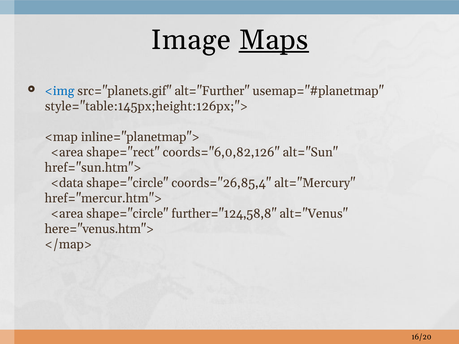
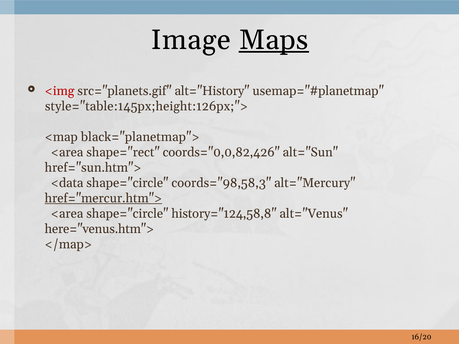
<img colour: blue -> red (60, 91)
alt="Further: alt="Further -> alt="History (212, 91)
inline="planetmap">: inline="planetmap"> -> black="planetmap"> (140, 137)
coords="6,0,82,126: coords="6,0,82,126 -> coords="0,0,82,426 (221, 152)
coords="26,85,4: coords="26,85,4 -> coords="98,58,3 (221, 183)
href="mercur.htm"> underline: none -> present (103, 198)
further="124,58,8: further="124,58,8 -> history="124,58,8 (224, 214)
